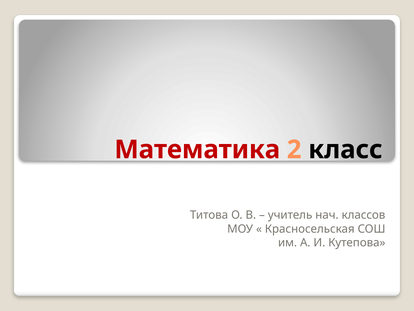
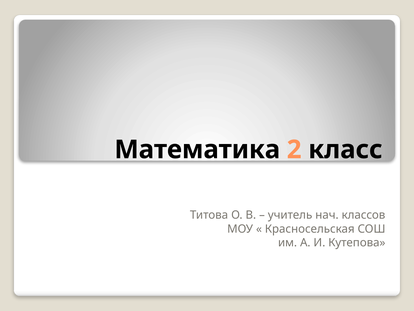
Математика colour: red -> black (197, 149)
